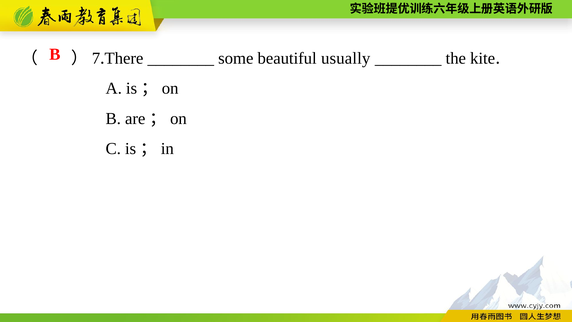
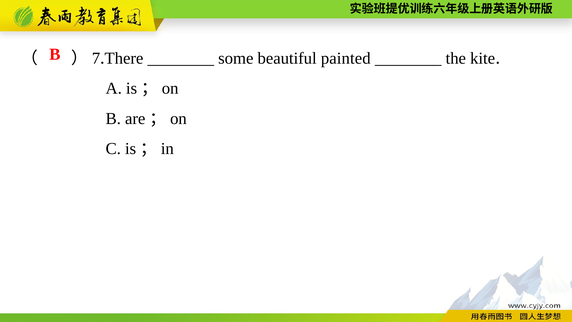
usually: usually -> painted (346, 58)
